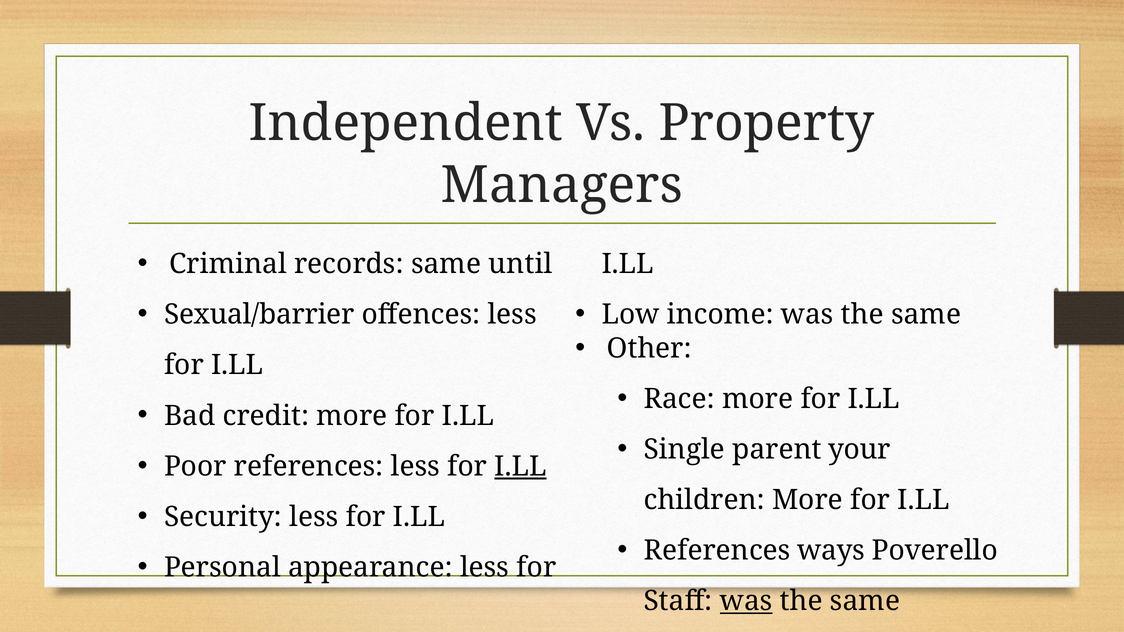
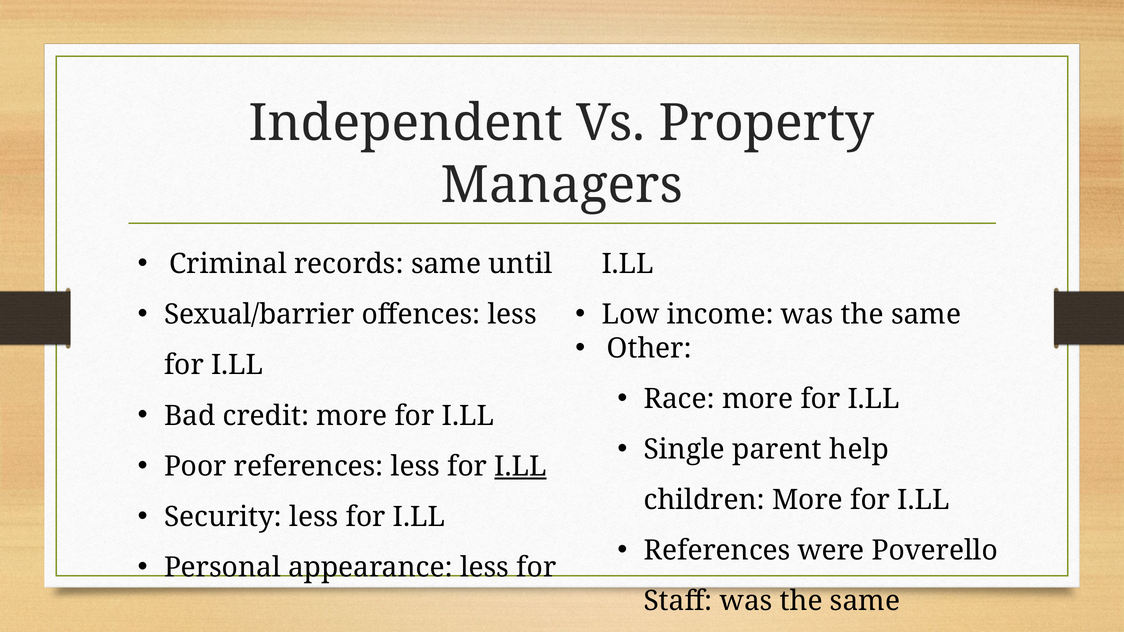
your: your -> help (859, 450)
ways: ways -> were (831, 551)
was underline: present -> none (746, 601)
